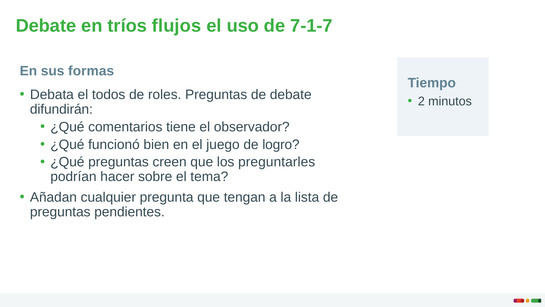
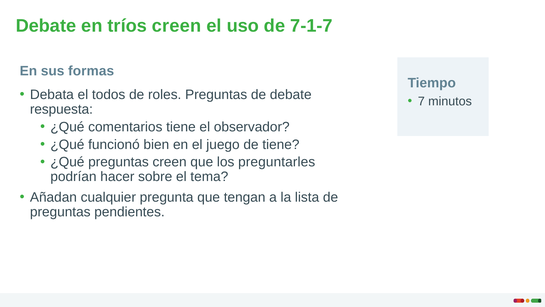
tríos flujos: flujos -> creen (177, 26)
2: 2 -> 7 (421, 101)
difundirán: difundirán -> respuesta (61, 109)
de logro: logro -> tiene (281, 144)
